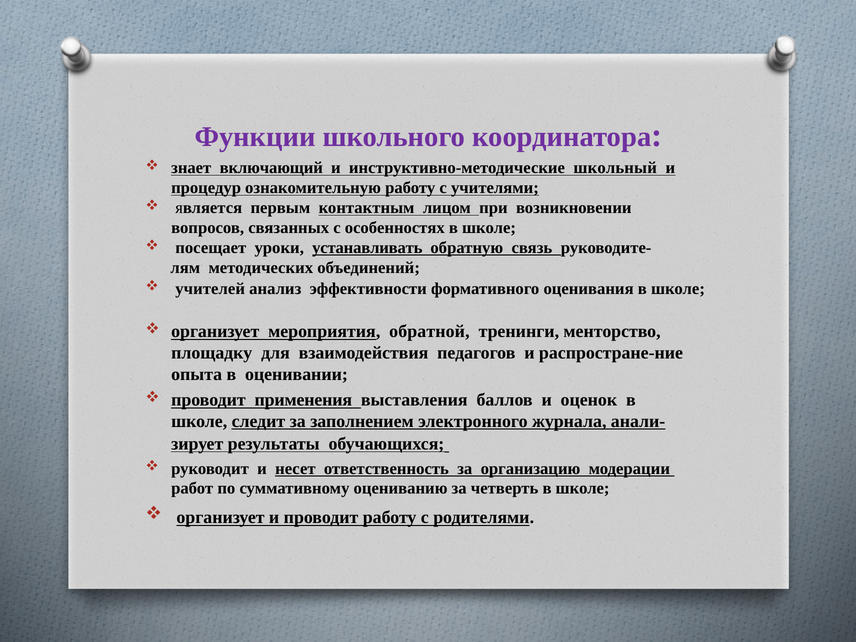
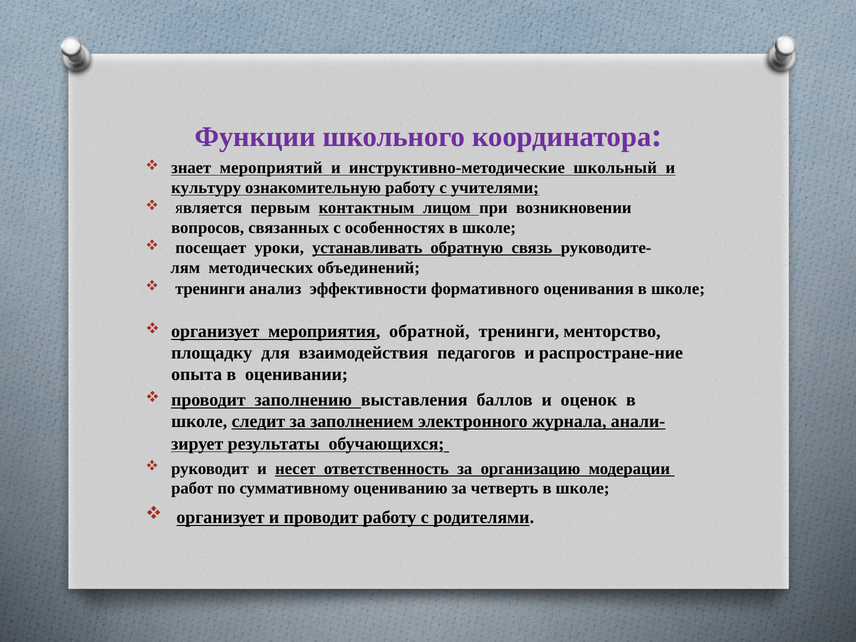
включающий: включающий -> мероприятий (271, 168)
процедур: процедур -> культуру (206, 188)
учителей: учителей -> тренинги (210, 289)
применения: применения -> заполнению (303, 400)
